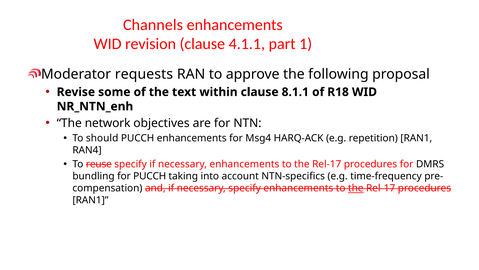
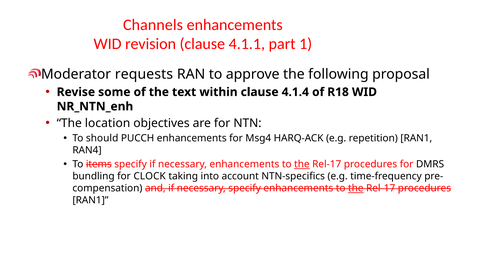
8.1.1: 8.1.1 -> 4.1.4 (295, 92)
network: network -> location (108, 123)
reuse: reuse -> items (99, 164)
the underline: none -> present (302, 164)
for PUCCH: PUCCH -> CLOCK (150, 176)
